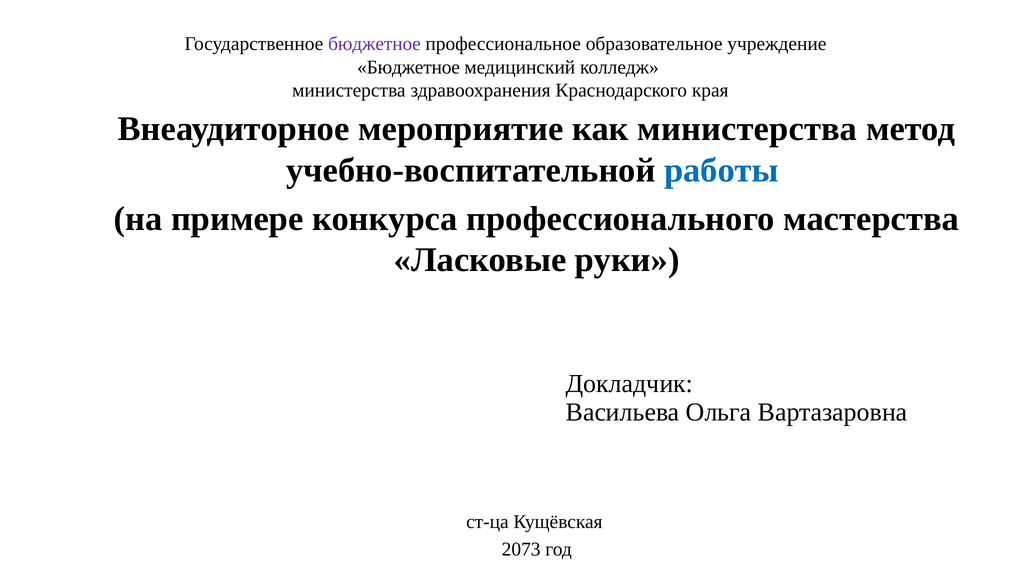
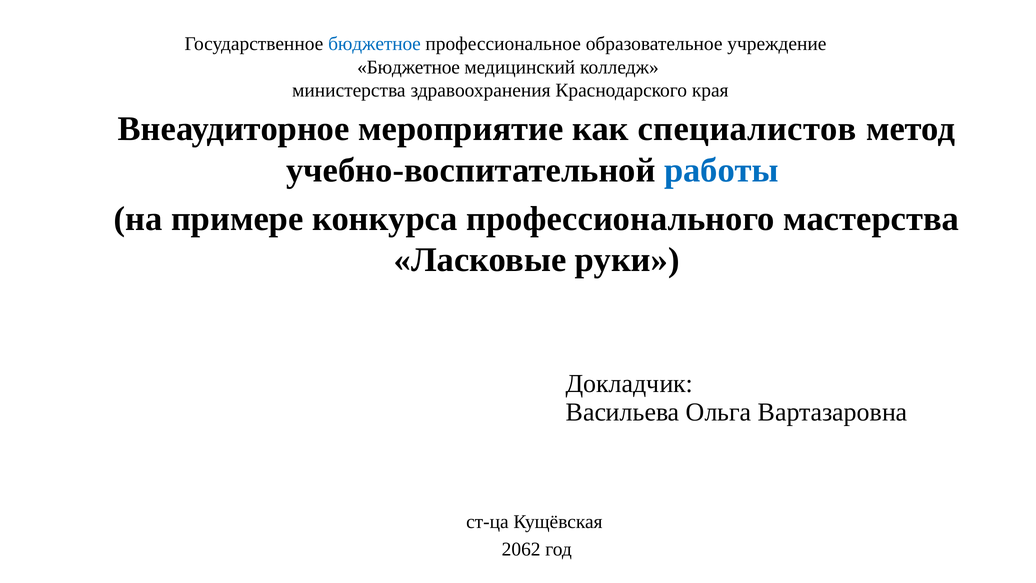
бюджетное colour: purple -> blue (374, 44)
как министерства: министерства -> специалистов (747, 129)
2073: 2073 -> 2062 (521, 549)
